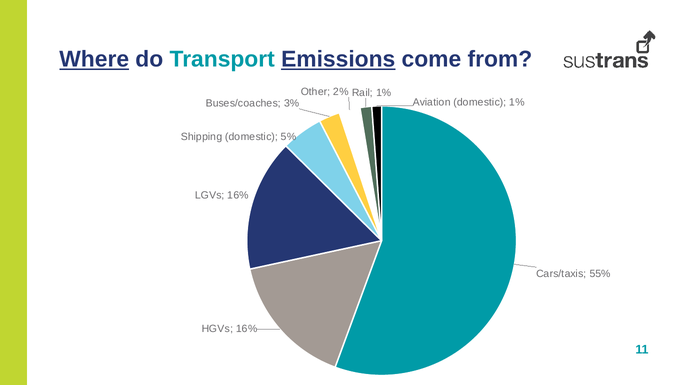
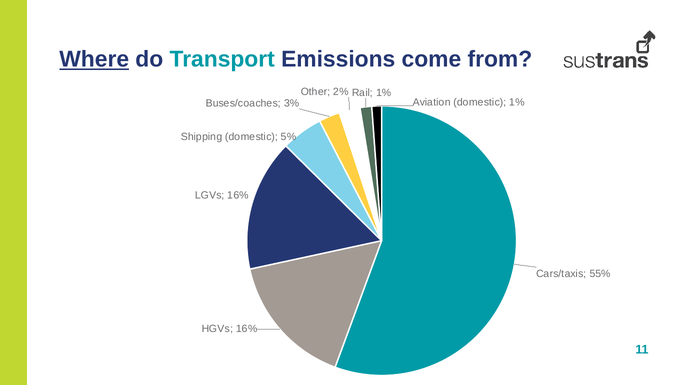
Emissions underline: present -> none (338, 59)
